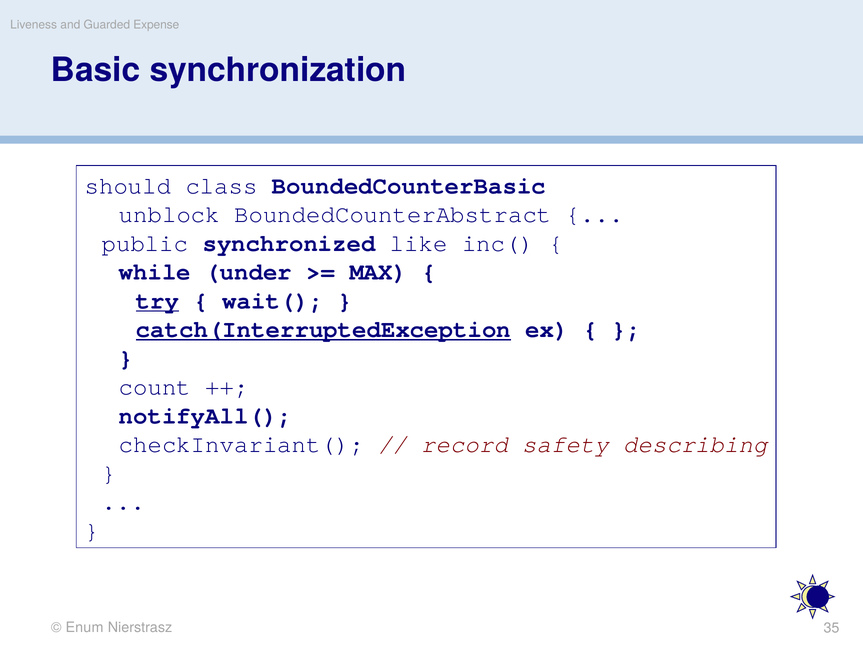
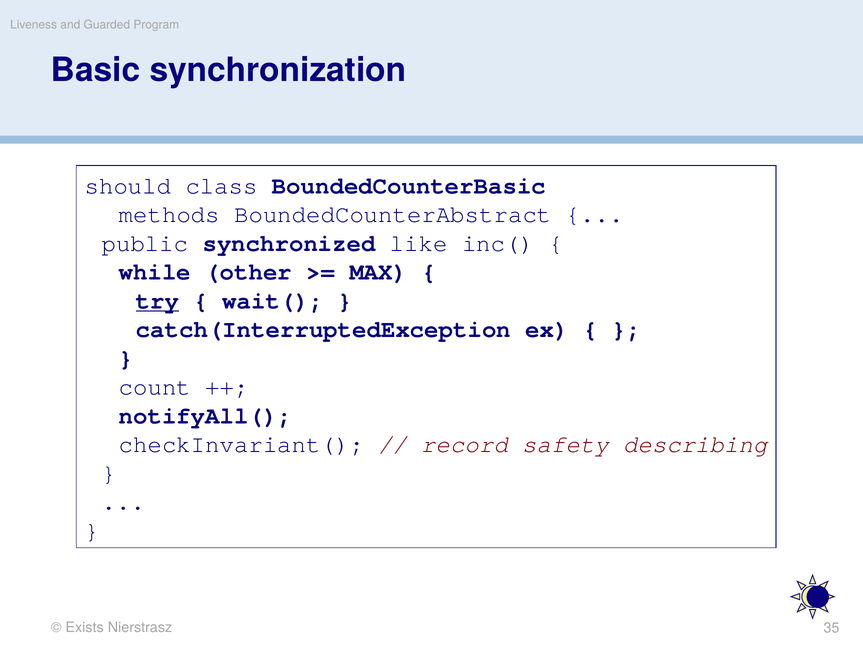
Expense: Expense -> Program (156, 25)
unblock: unblock -> methods (169, 214)
under: under -> other (249, 272)
catch(InterruptedException underline: present -> none (323, 330)
Enum: Enum -> Exists (85, 628)
